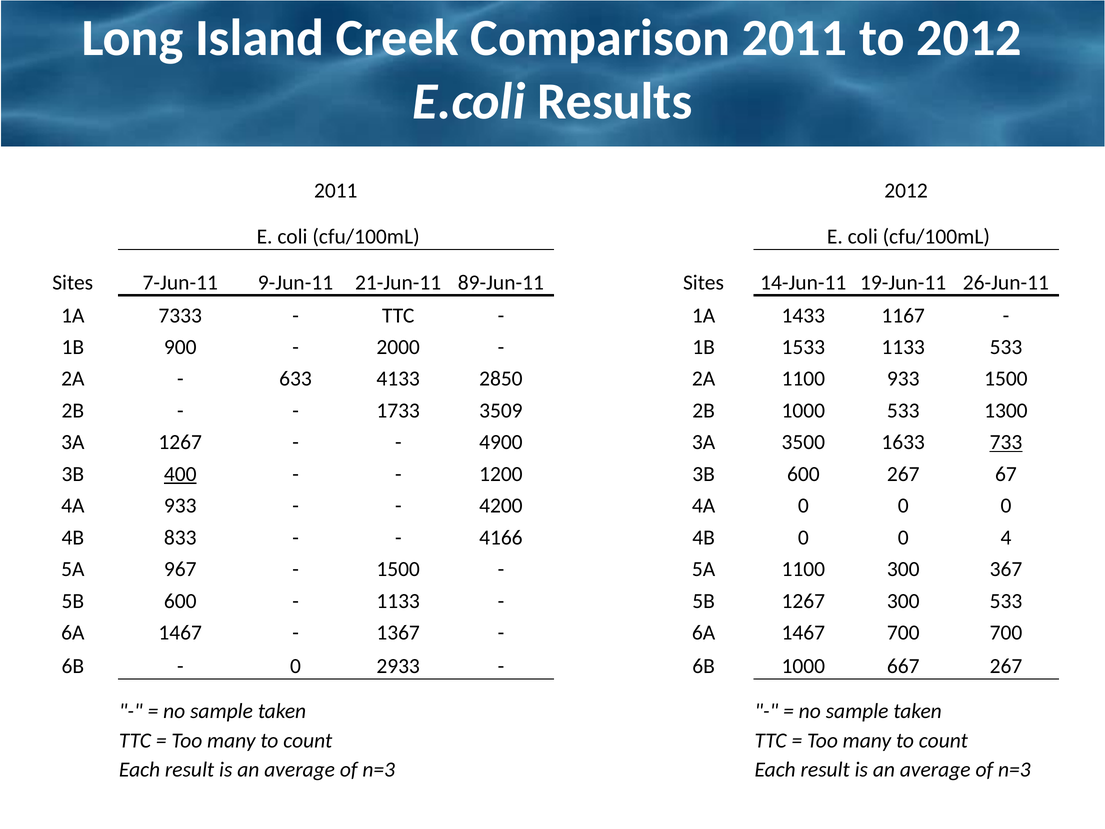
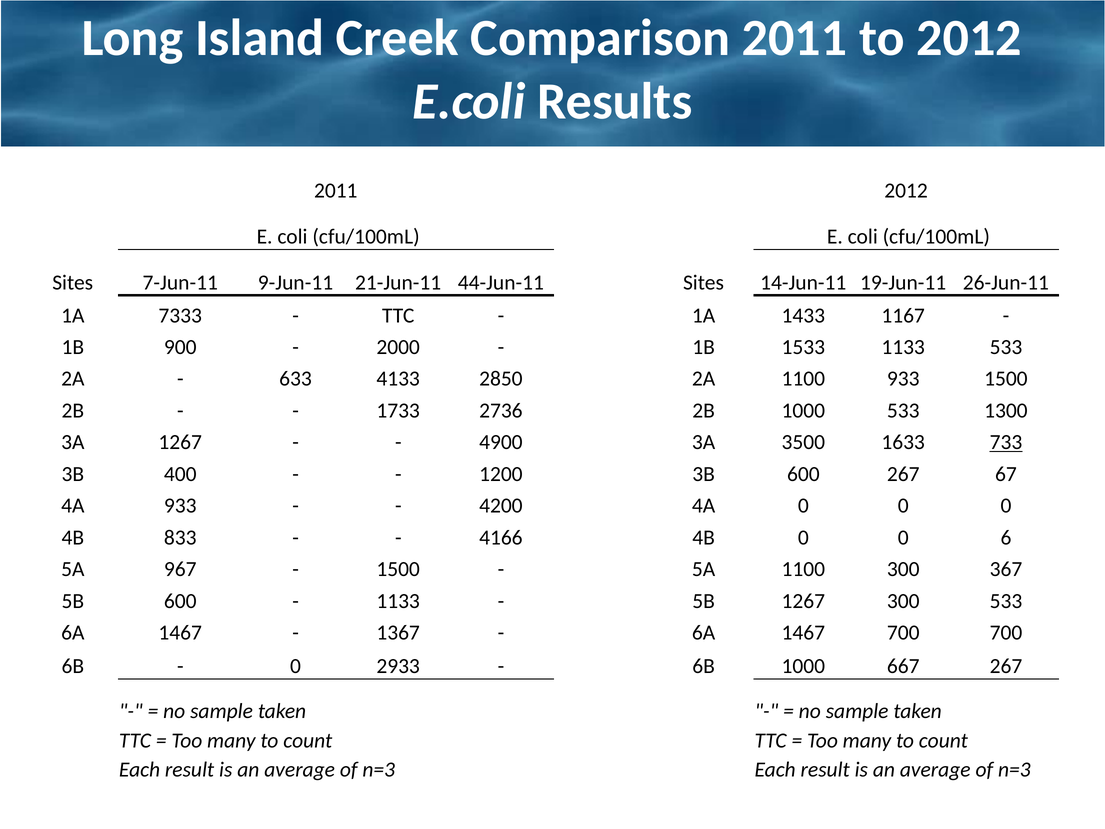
89-Jun-11: 89-Jun-11 -> 44-Jun-11 (501, 282)
3509: 3509 -> 2736 (501, 410)
400 underline: present -> none (180, 474)
4: 4 -> 6 (1006, 537)
